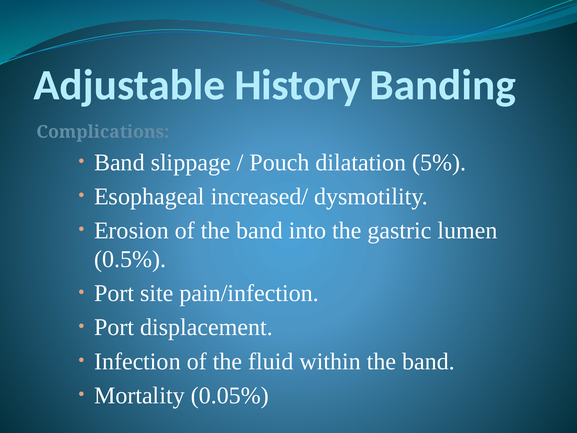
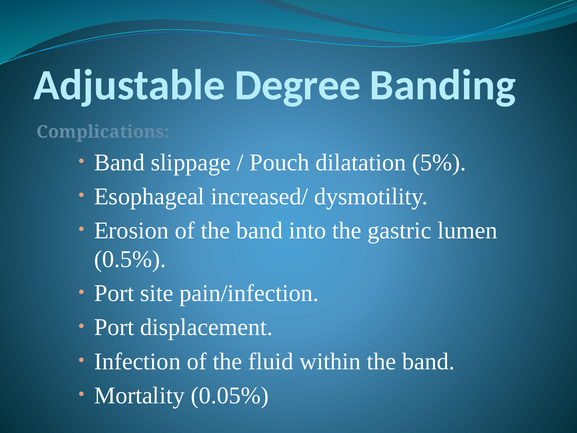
History: History -> Degree (298, 85)
